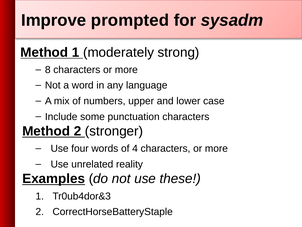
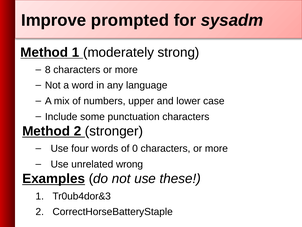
4: 4 -> 0 (135, 148)
reality: reality -> wrong (130, 164)
